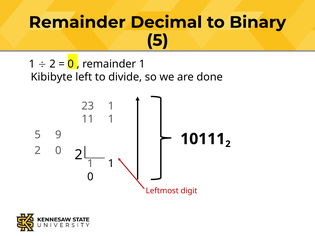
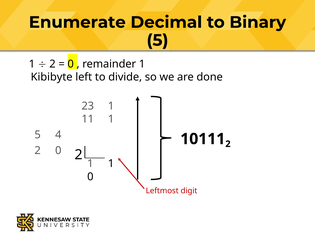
Remainder: Remainder -> Enumerate (77, 22)
9: 9 -> 4 (58, 135)
